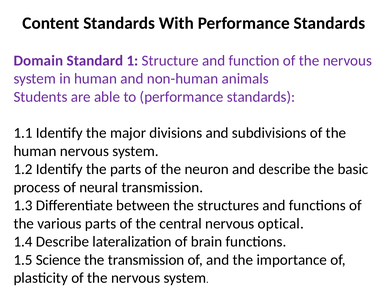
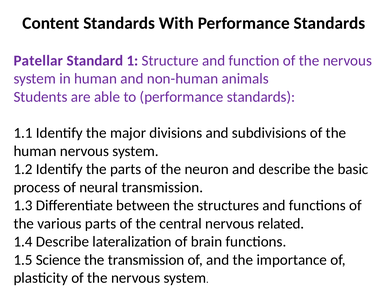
Domain: Domain -> Patellar (38, 61)
optical: optical -> related (281, 224)
